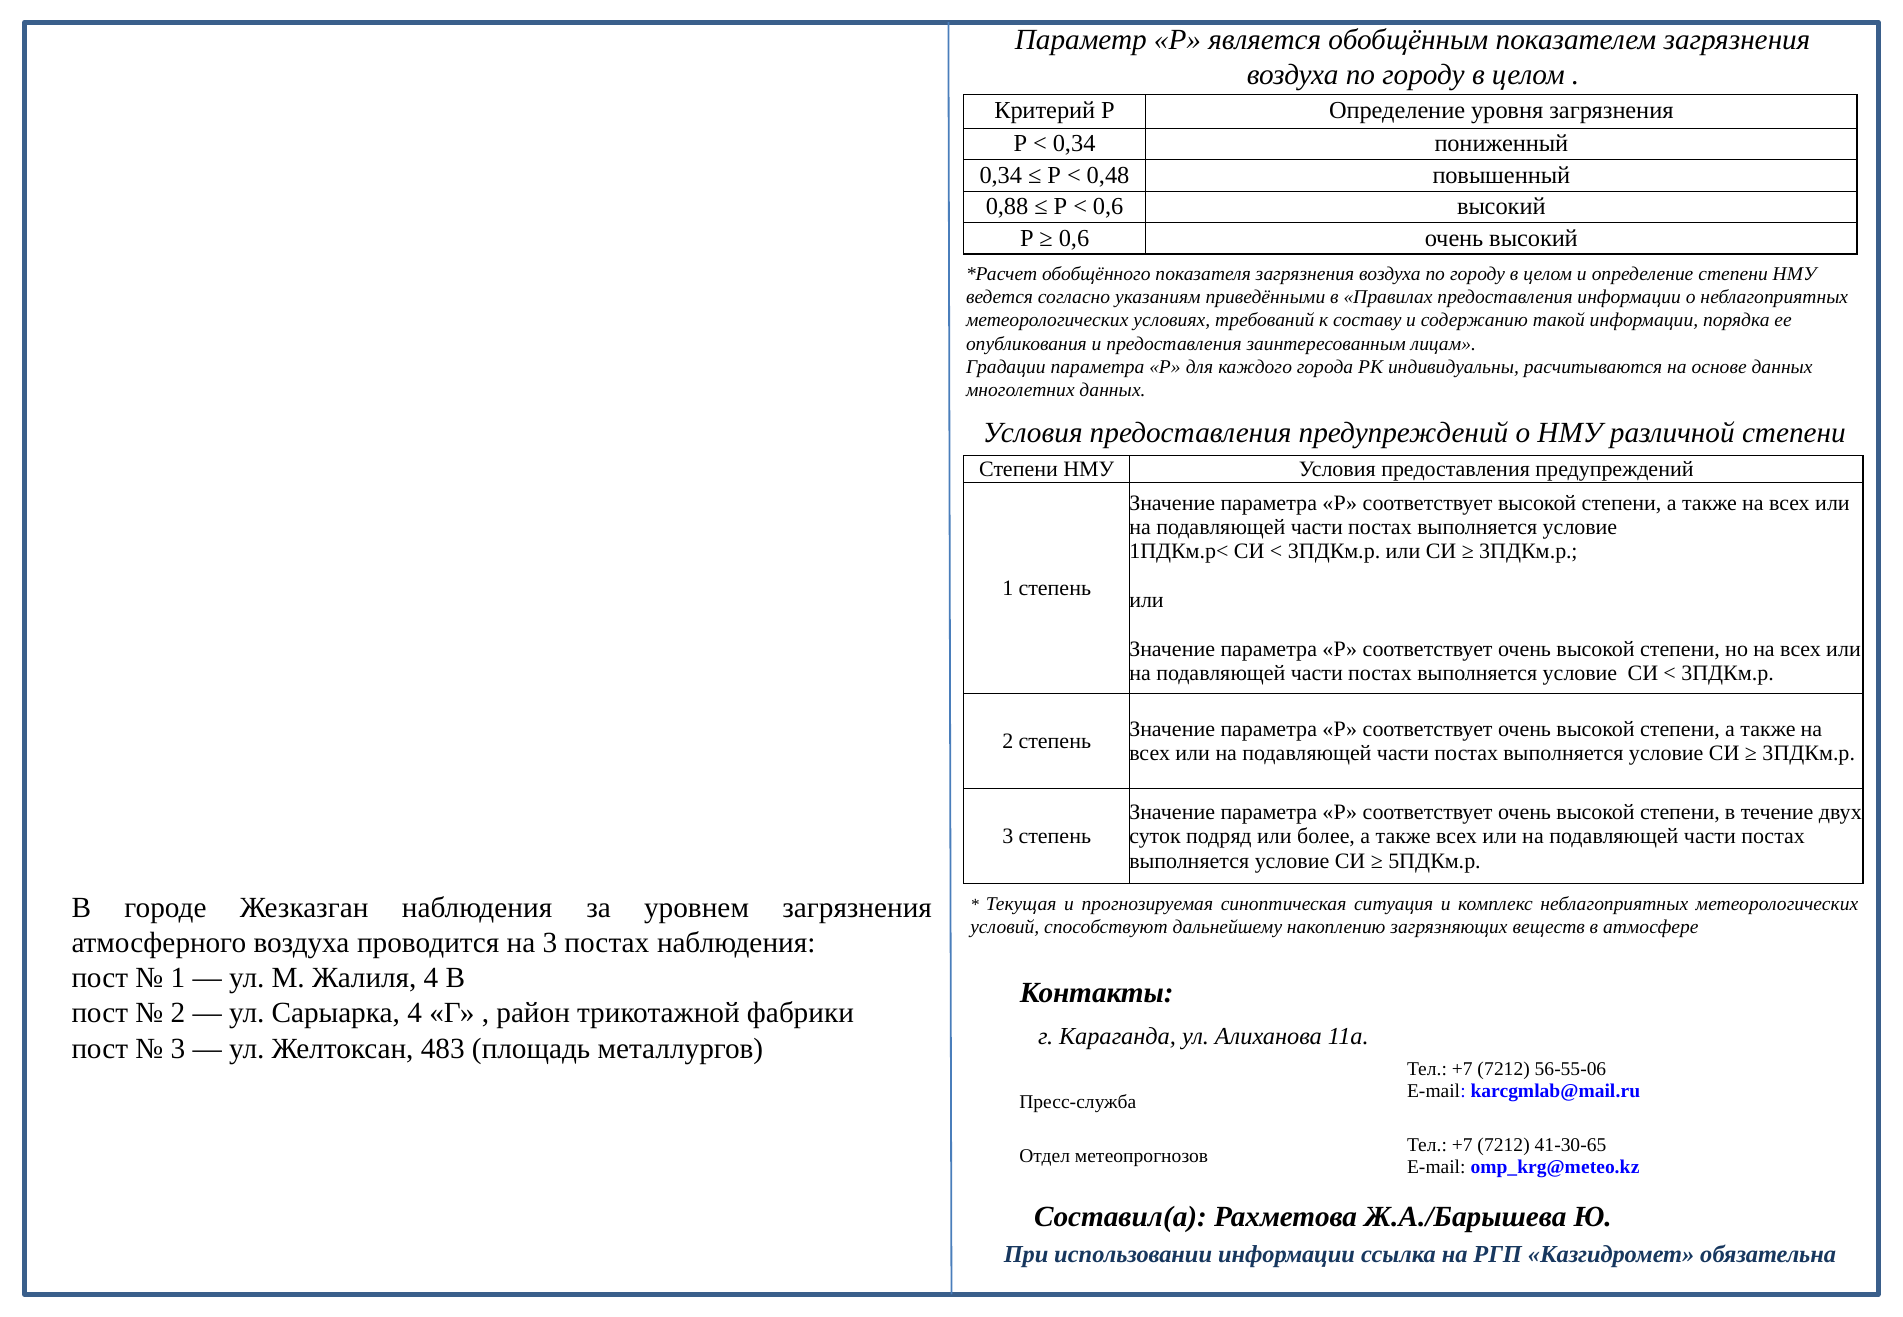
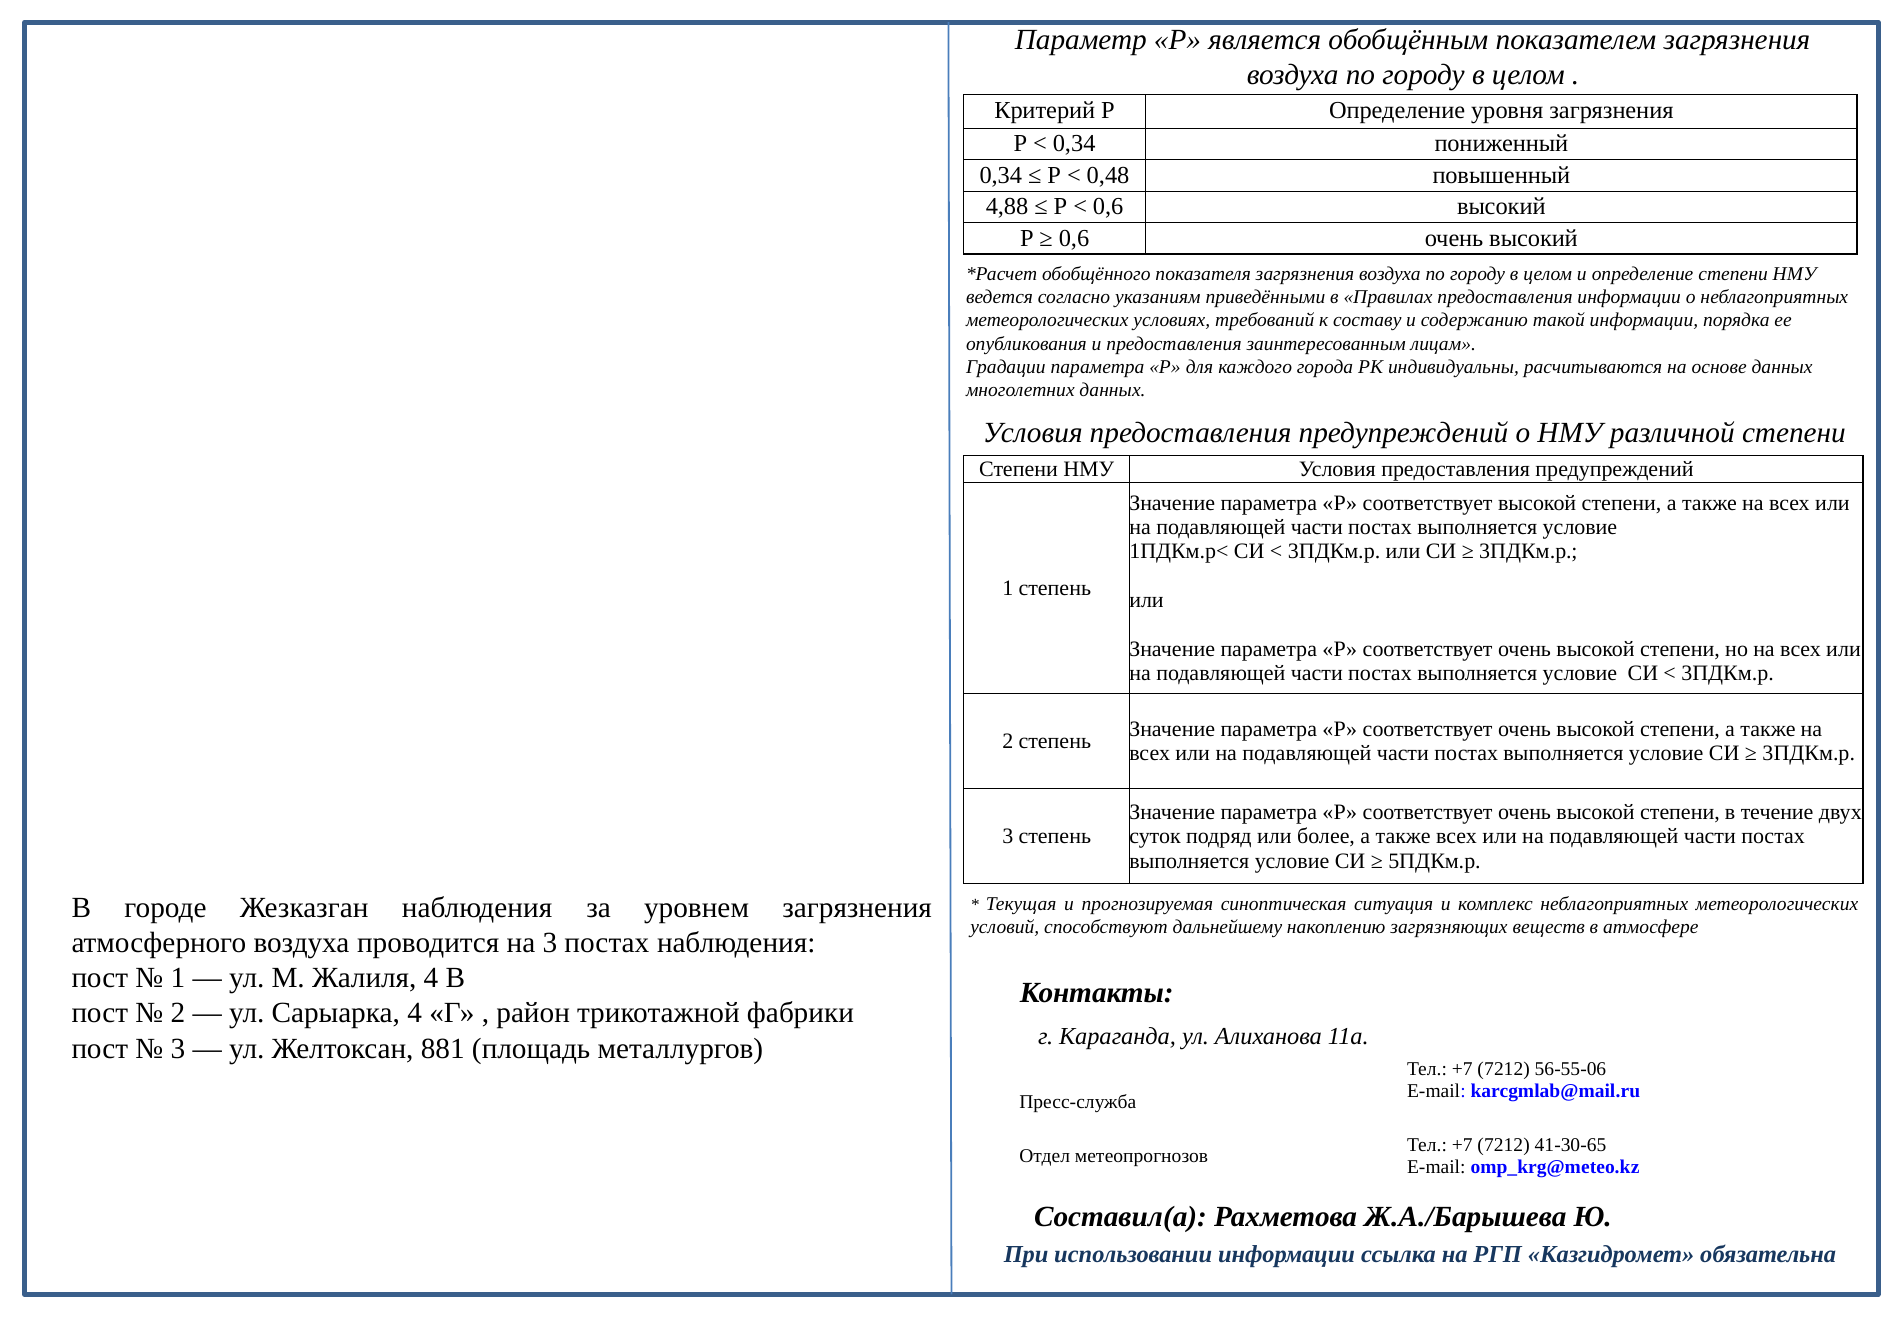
0,88: 0,88 -> 4,88 (1007, 207)
483: 483 -> 881 (443, 1049)
